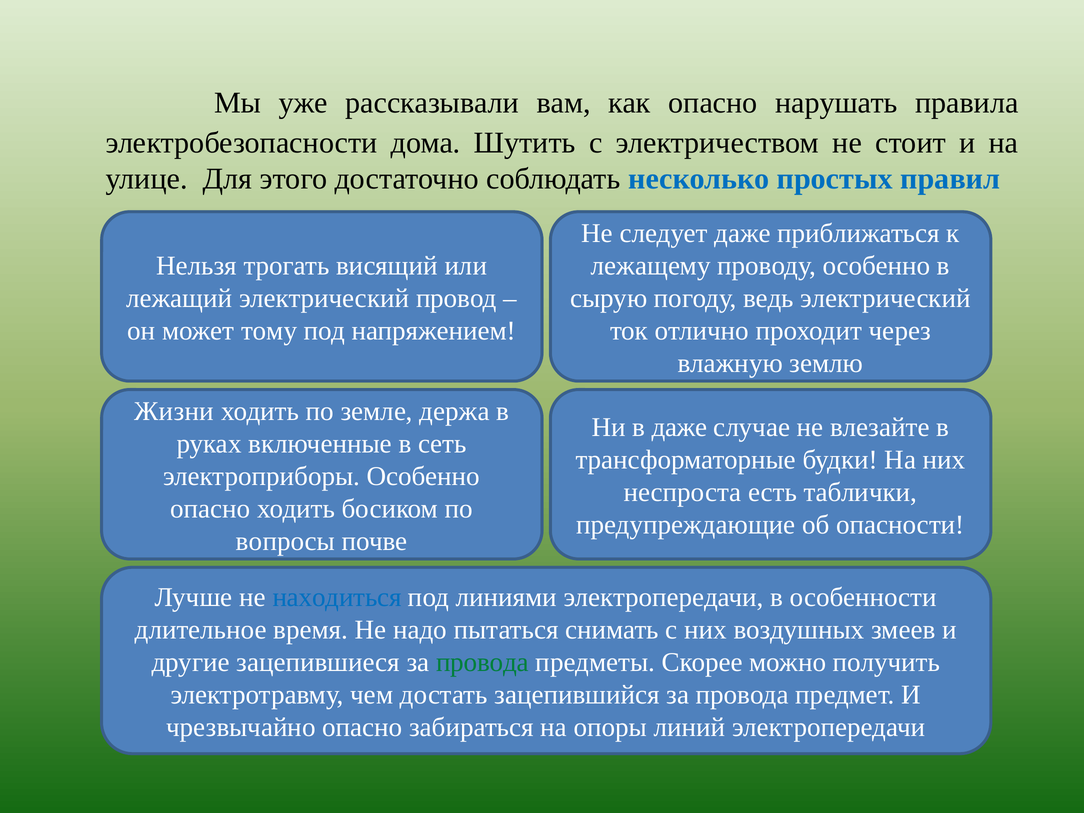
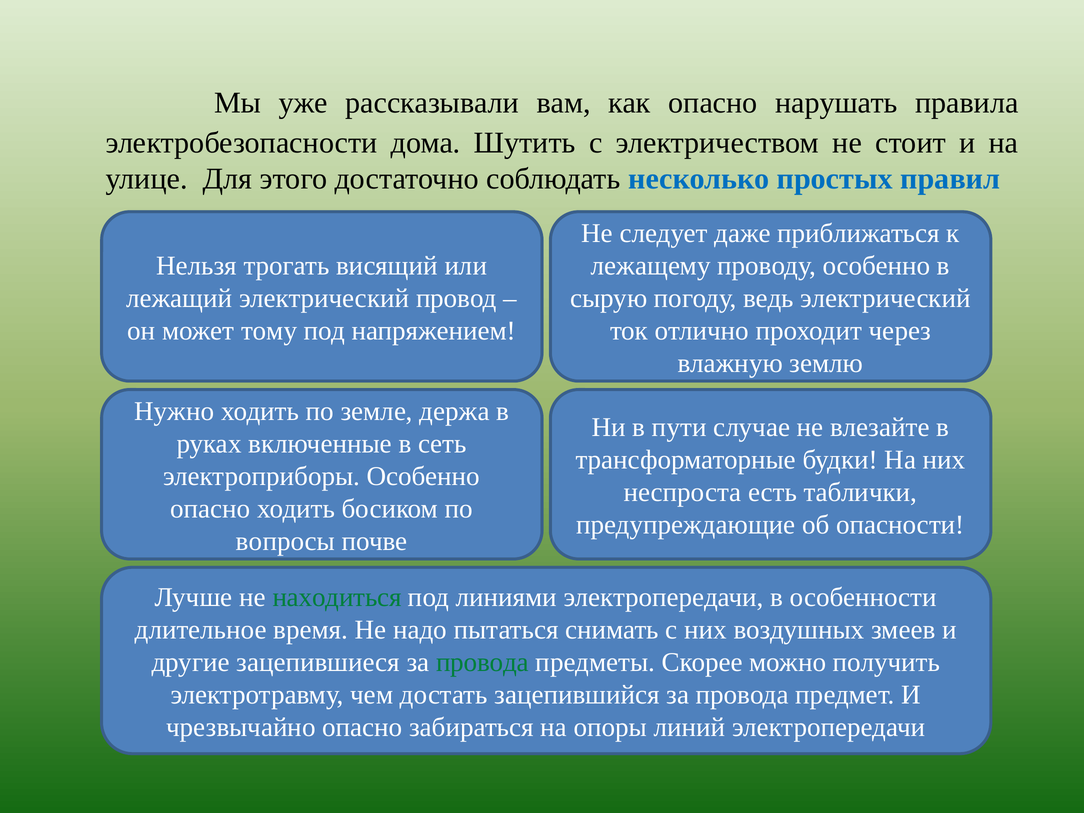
Жизни: Жизни -> Нужно (174, 411)
в даже: даже -> пути (679, 427)
находиться colour: blue -> green (337, 597)
